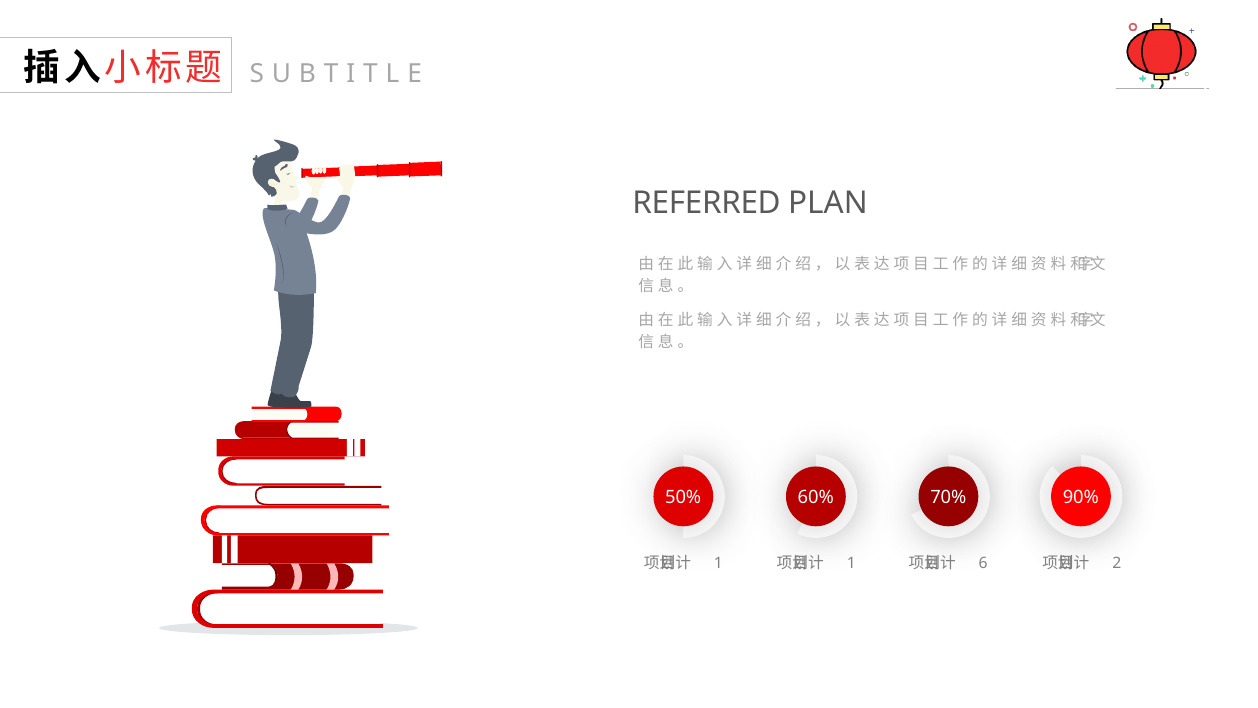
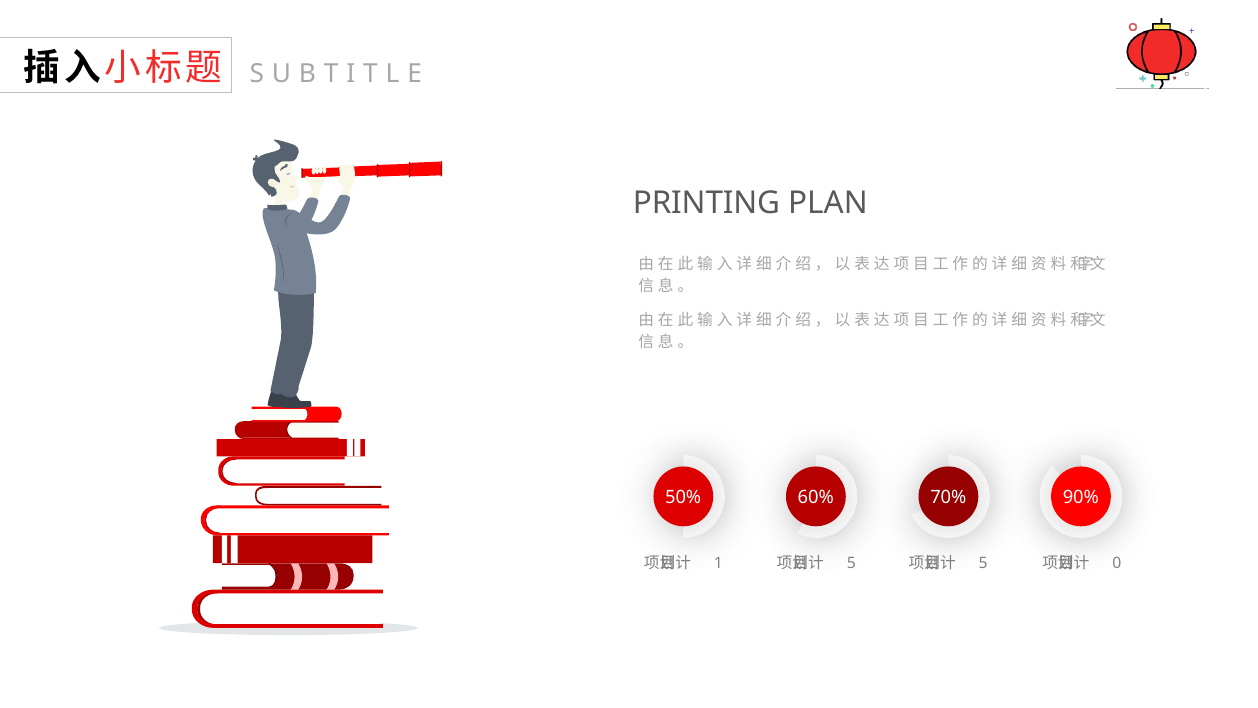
REFERRED: REFERRED -> PRINTING (706, 203)
1: 1 -> 5 (851, 563)
6: 6 -> 5 (983, 563)
2: 2 -> 0 (1117, 563)
